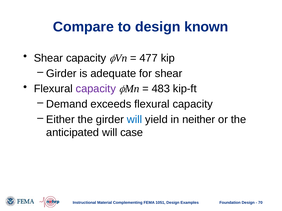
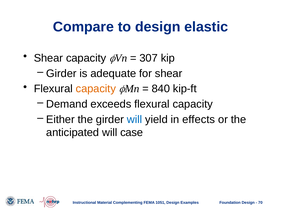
known: known -> elastic (206, 27)
477: 477 -> 307 (149, 58)
capacity colour: purple -> orange (96, 89)
483: 483 -> 840 (161, 89)
neither: neither -> effects (199, 120)
